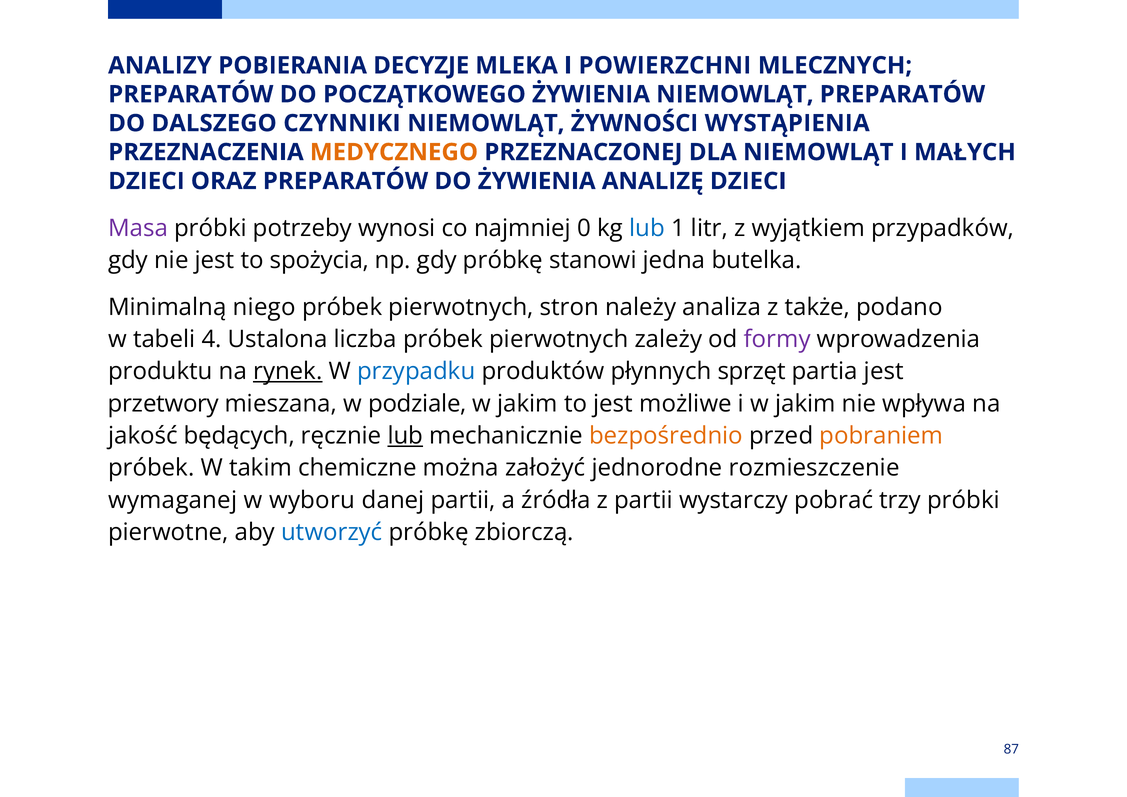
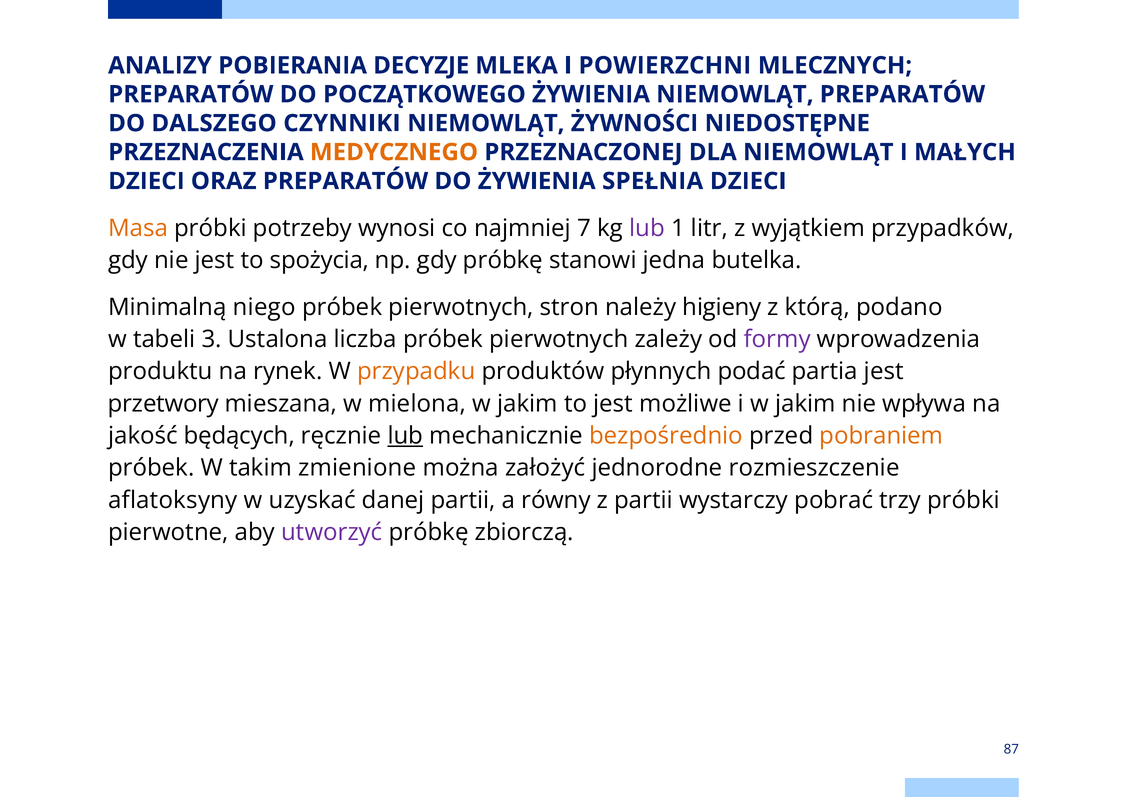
WYSTĄPIENIA: WYSTĄPIENIA -> NIEDOSTĘPNE (787, 123)
ANALIZĘ: ANALIZĘ -> SPEŁNIA (653, 181)
Masa colour: purple -> orange (138, 228)
0: 0 -> 7 (584, 228)
lub colour: blue -> purple (647, 228)
analiza: analiza -> higieny (722, 307)
także: także -> którą (817, 307)
4: 4 -> 3 (212, 339)
rynek underline: present -> none (288, 371)
przypadku colour: blue -> orange (416, 371)
sprzęt: sprzęt -> podać (752, 371)
podziale: podziale -> mielona (417, 404)
chemiczne: chemiczne -> zmienione (357, 468)
wymaganej: wymaganej -> aflatoksyny (173, 500)
wyboru: wyboru -> uzyskać (312, 500)
źródła: źródła -> równy (556, 500)
utworzyć colour: blue -> purple (332, 532)
